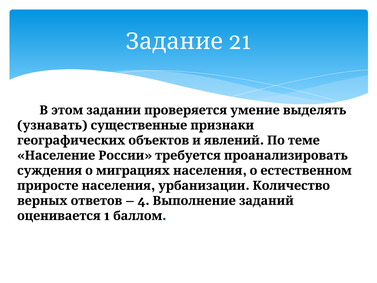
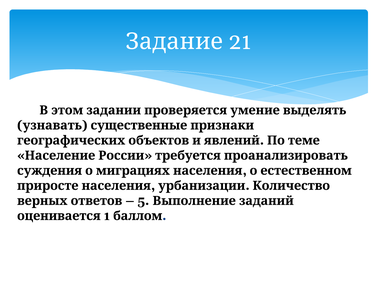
4: 4 -> 5 (143, 201)
